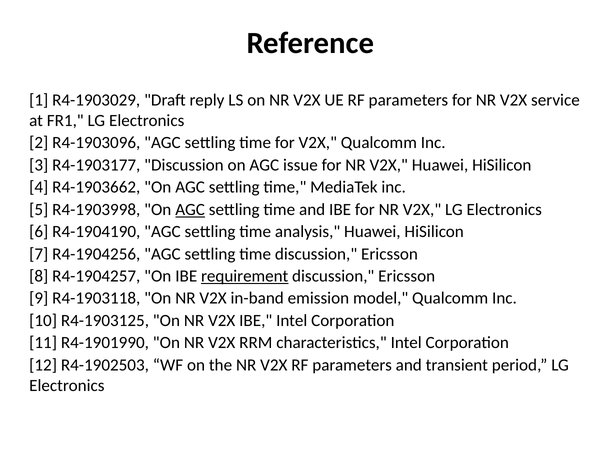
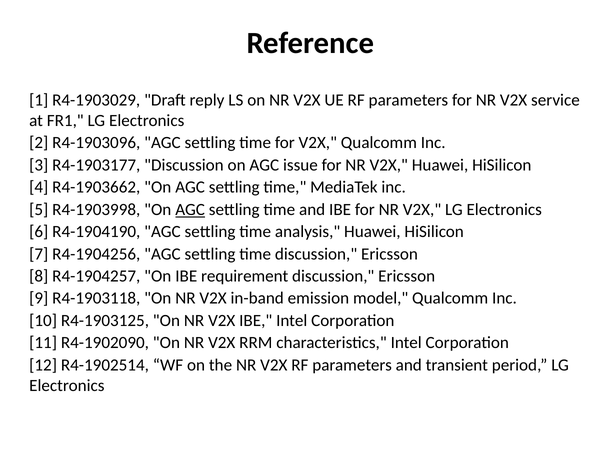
requirement underline: present -> none (245, 276)
R4-1901990: R4-1901990 -> R4-1902090 (105, 343)
R4-1902503: R4-1902503 -> R4-1902514 (105, 365)
